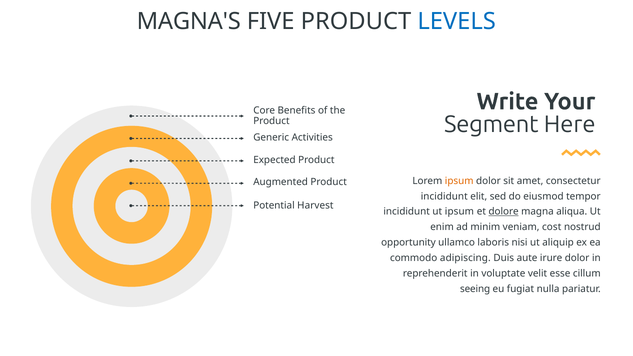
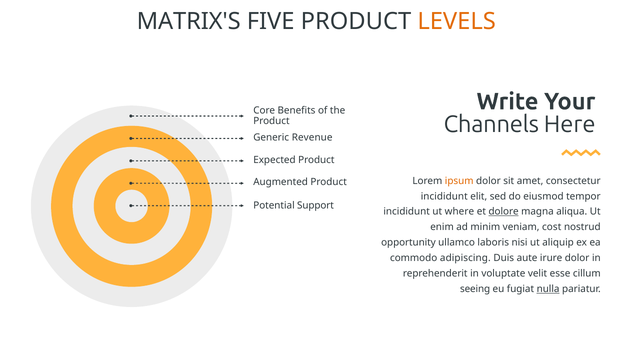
MAGNA'S: MAGNA'S -> MATRIX'S (189, 21)
LEVELS colour: blue -> orange (457, 21)
Segment: Segment -> Channels (491, 124)
Activities: Activities -> Revenue (312, 138)
Harvest: Harvest -> Support (315, 206)
ut ipsum: ipsum -> where (459, 212)
nulla underline: none -> present (548, 289)
